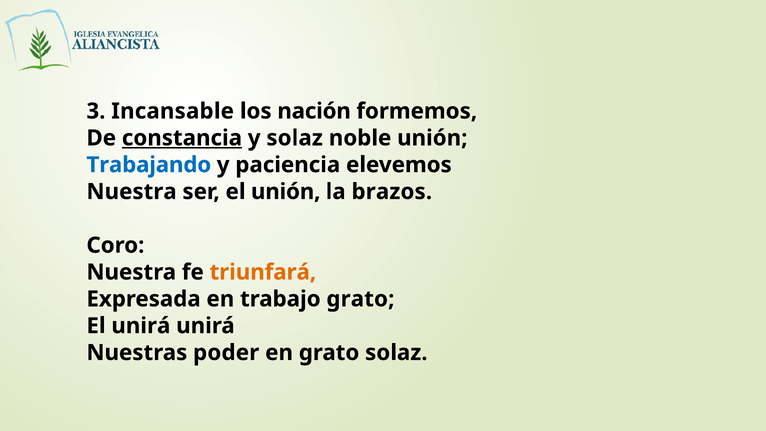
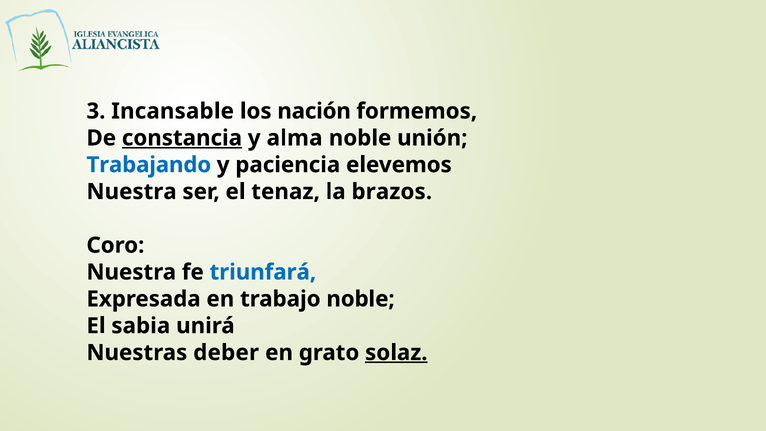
y solaz: solaz -> alma (295, 138)
el unión: unión -> tenaz (286, 192)
triunfará colour: orange -> blue (263, 272)
trabajo grato: grato -> noble (361, 299)
El unirá: unirá -> sabia (141, 326)
poder: poder -> deber (226, 353)
solaz underline: none -> present (396, 353)
